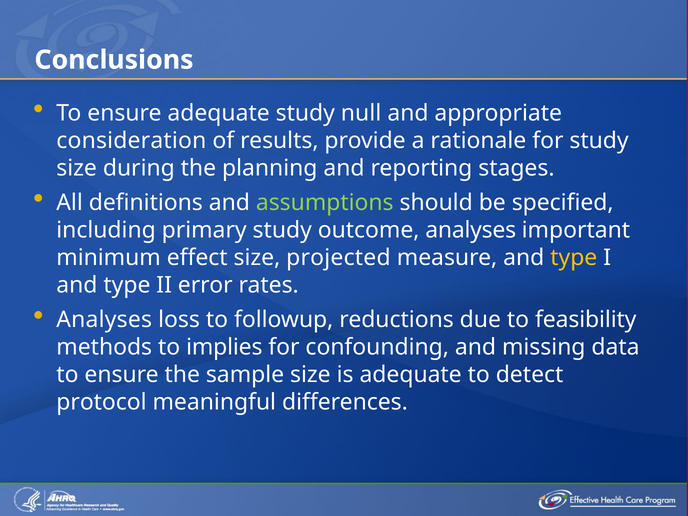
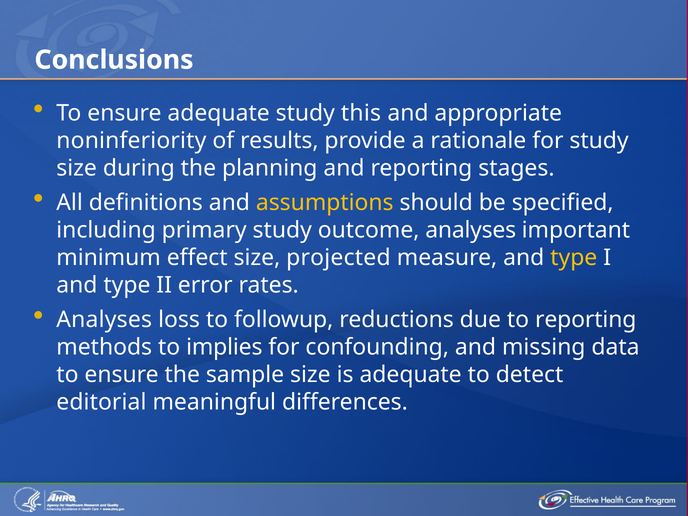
null: null -> this (361, 113)
consideration: consideration -> noninferiority (131, 141)
assumptions colour: light green -> yellow (325, 203)
to feasibility: feasibility -> reporting (586, 319)
protocol: protocol -> editorial (101, 402)
